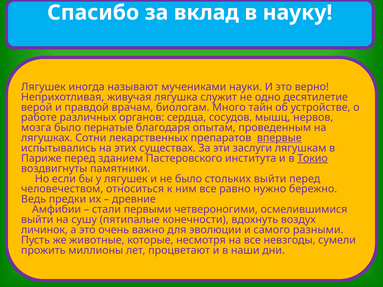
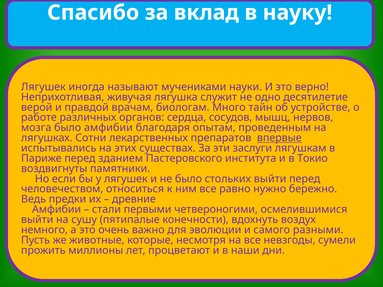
было пернатые: пернатые -> амфибии (108, 128)
Токио underline: present -> none (312, 158)
личинок: личинок -> немного (44, 230)
